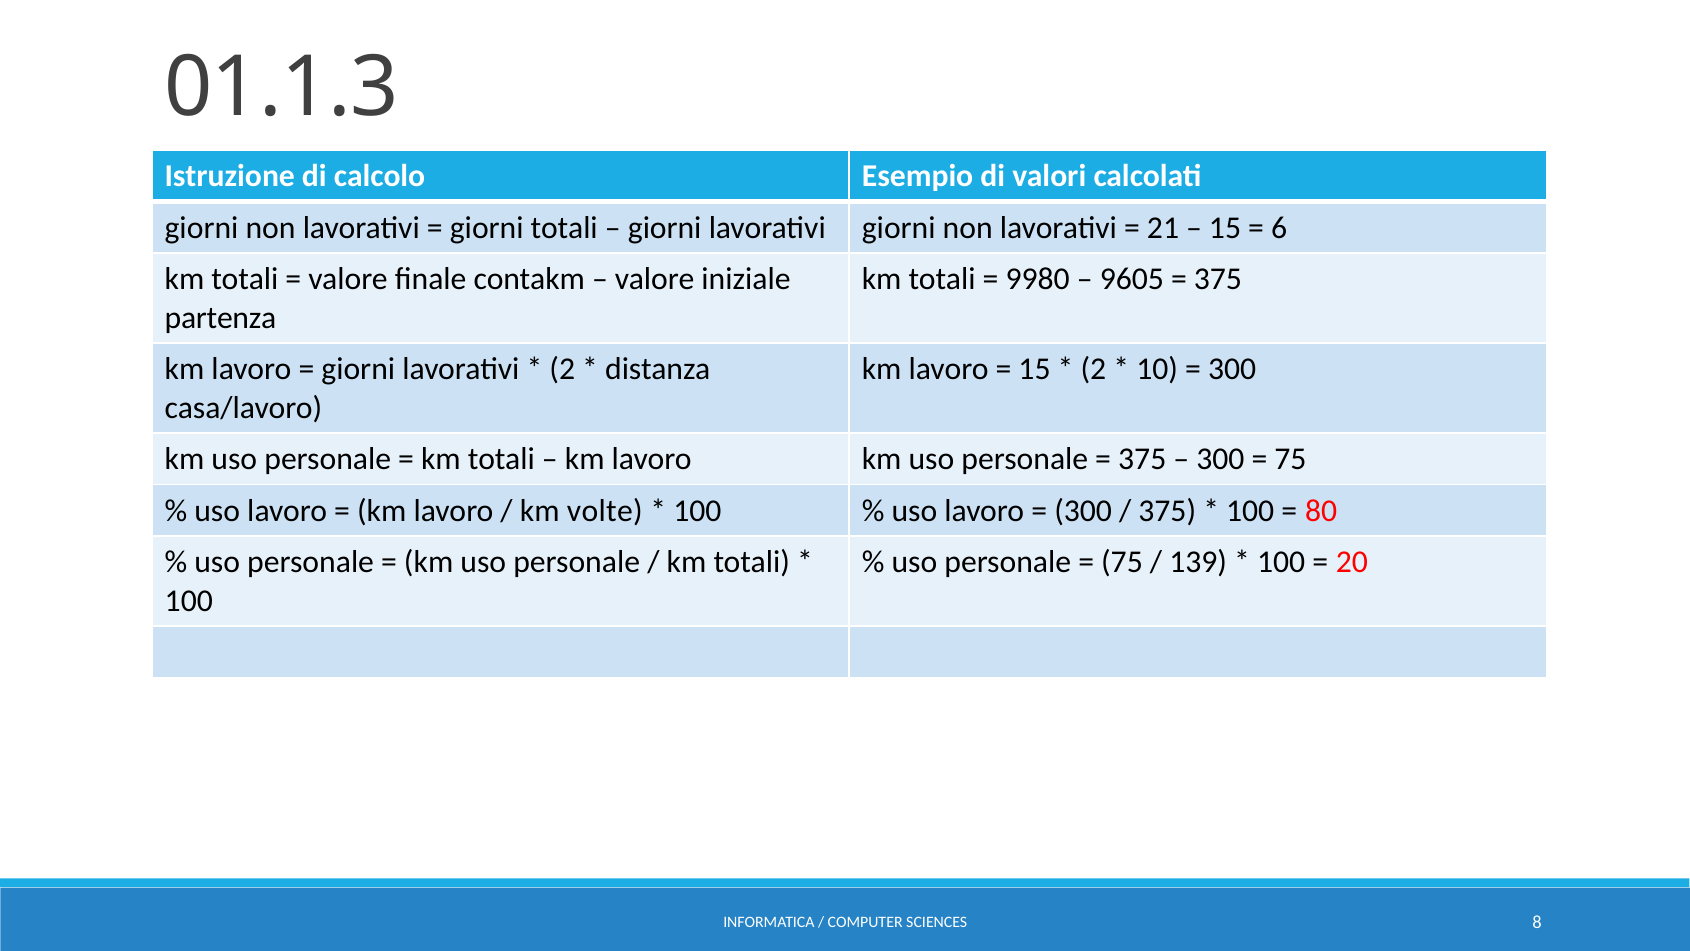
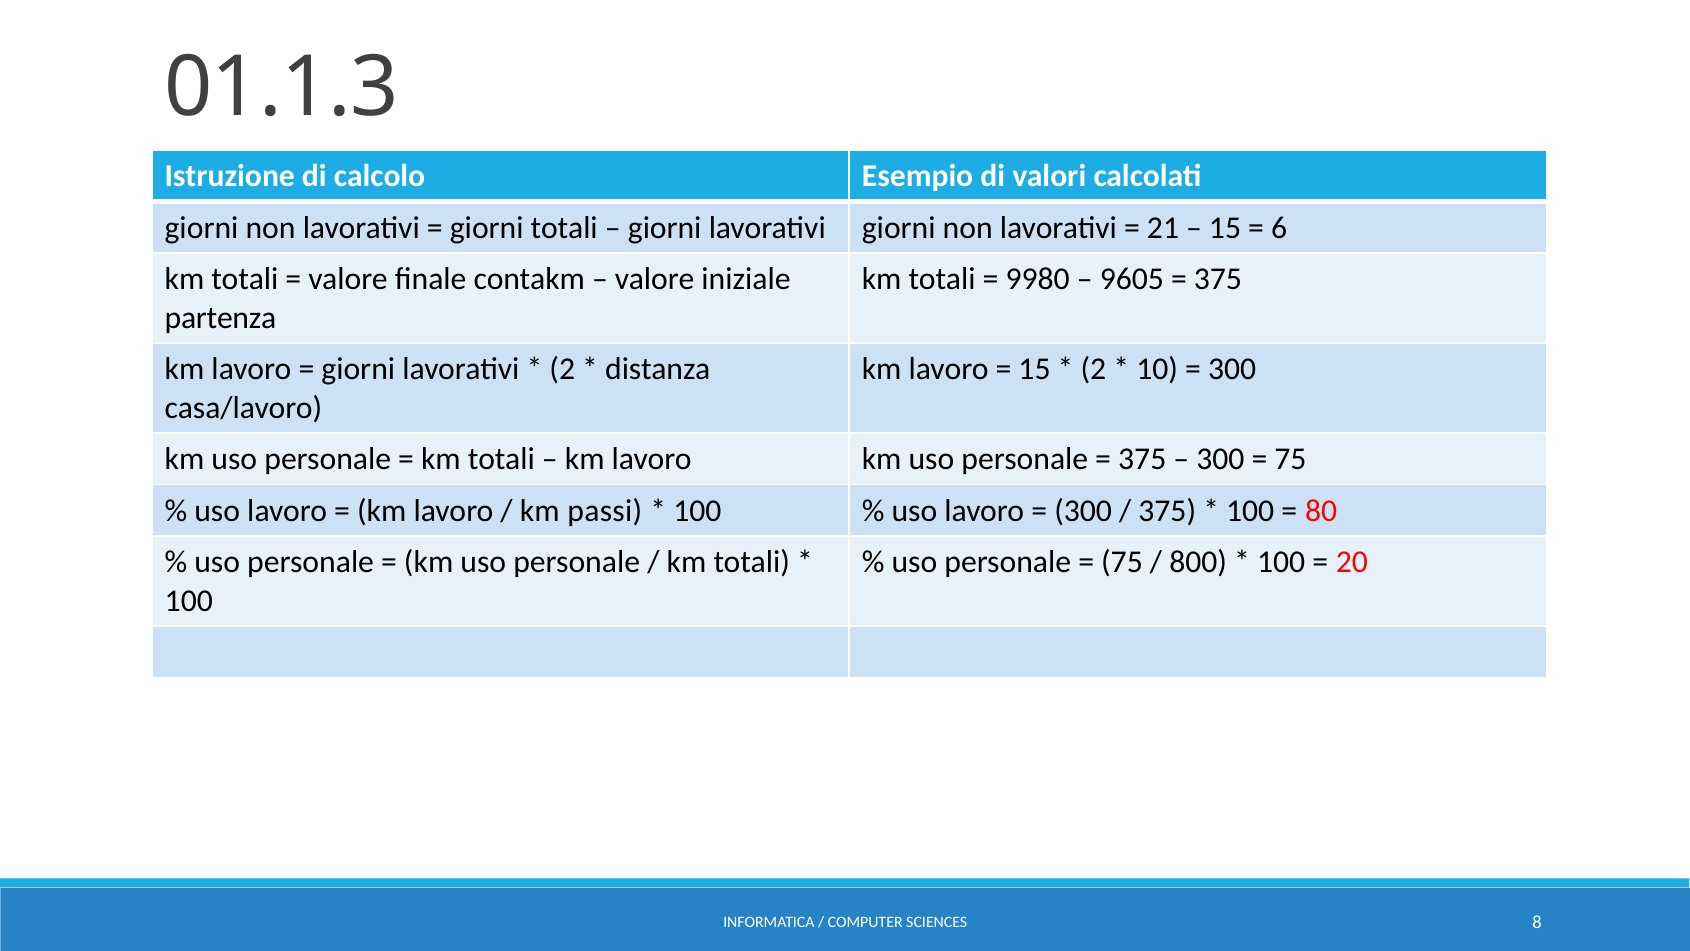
volte: volte -> passi (605, 510)
139: 139 -> 800 (1198, 562)
